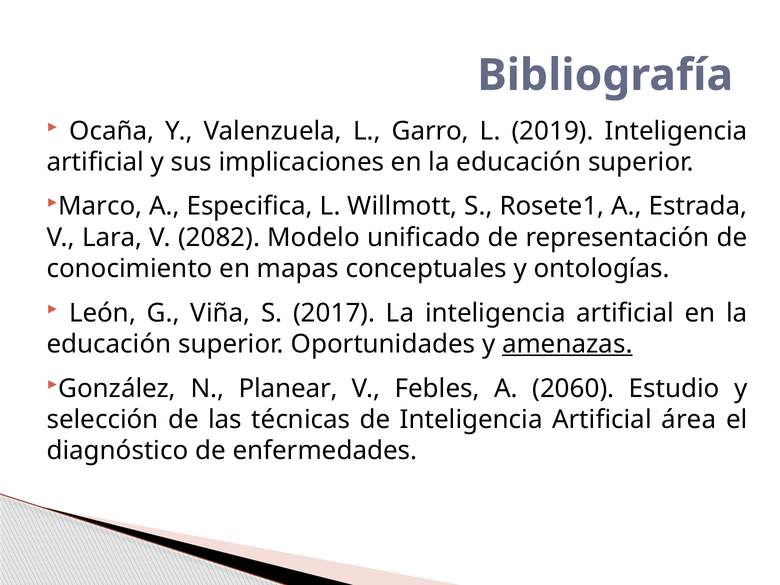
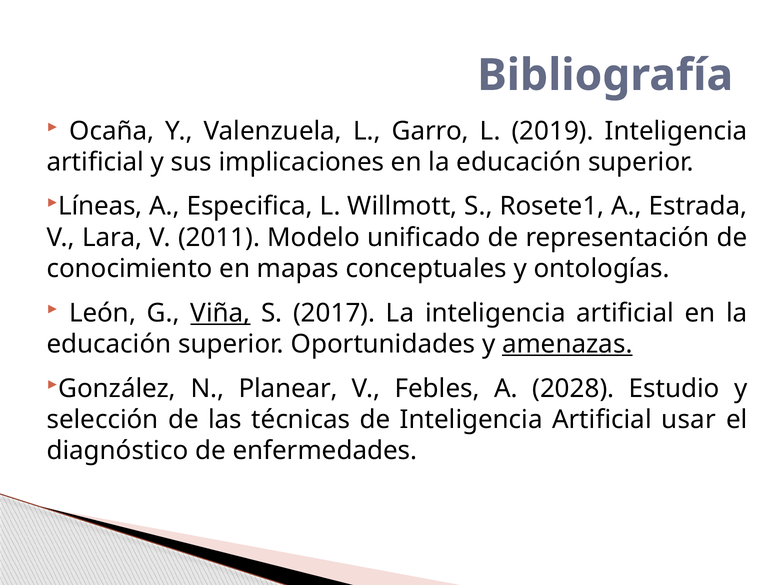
Marco: Marco -> Líneas (100, 206)
2082: 2082 -> 2011 (219, 238)
Viña underline: none -> present (220, 313)
2060: 2060 -> 2028 (573, 388)
área: área -> usar (689, 420)
